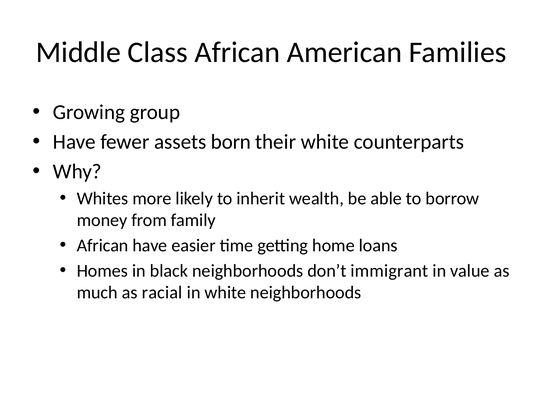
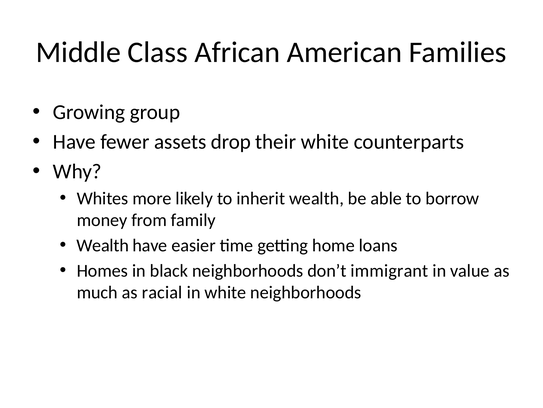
born: born -> drop (231, 141)
African: African -> Wealth (103, 245)
